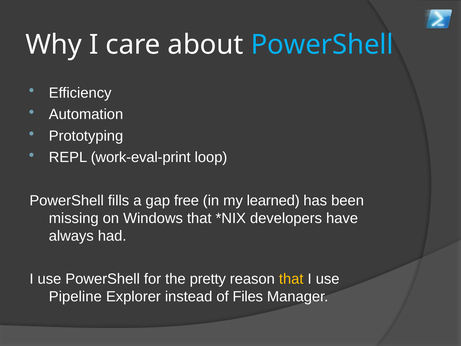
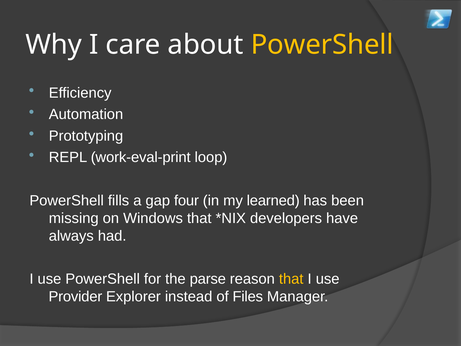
PowerShell colour: light blue -> yellow (322, 45)
free: free -> four (186, 200)
pretty: pretty -> parse (208, 279)
Pipeline: Pipeline -> Provider (75, 296)
